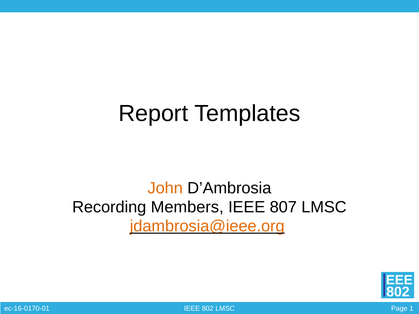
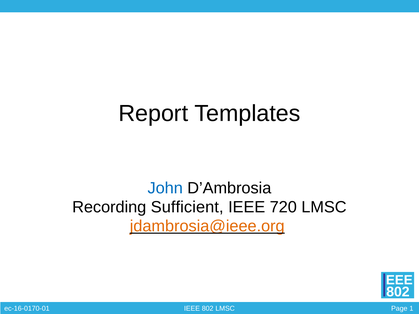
John colour: orange -> blue (165, 188)
Members: Members -> Sufficient (187, 207)
807: 807 -> 720 (283, 207)
